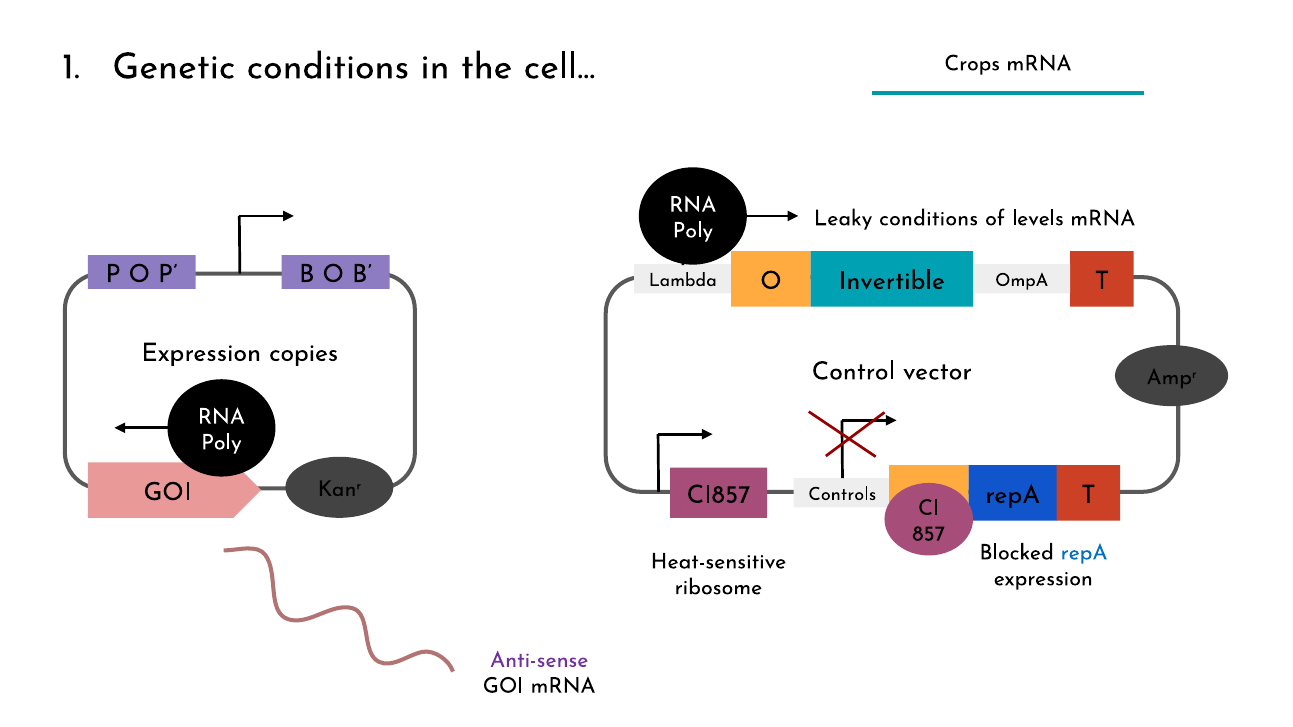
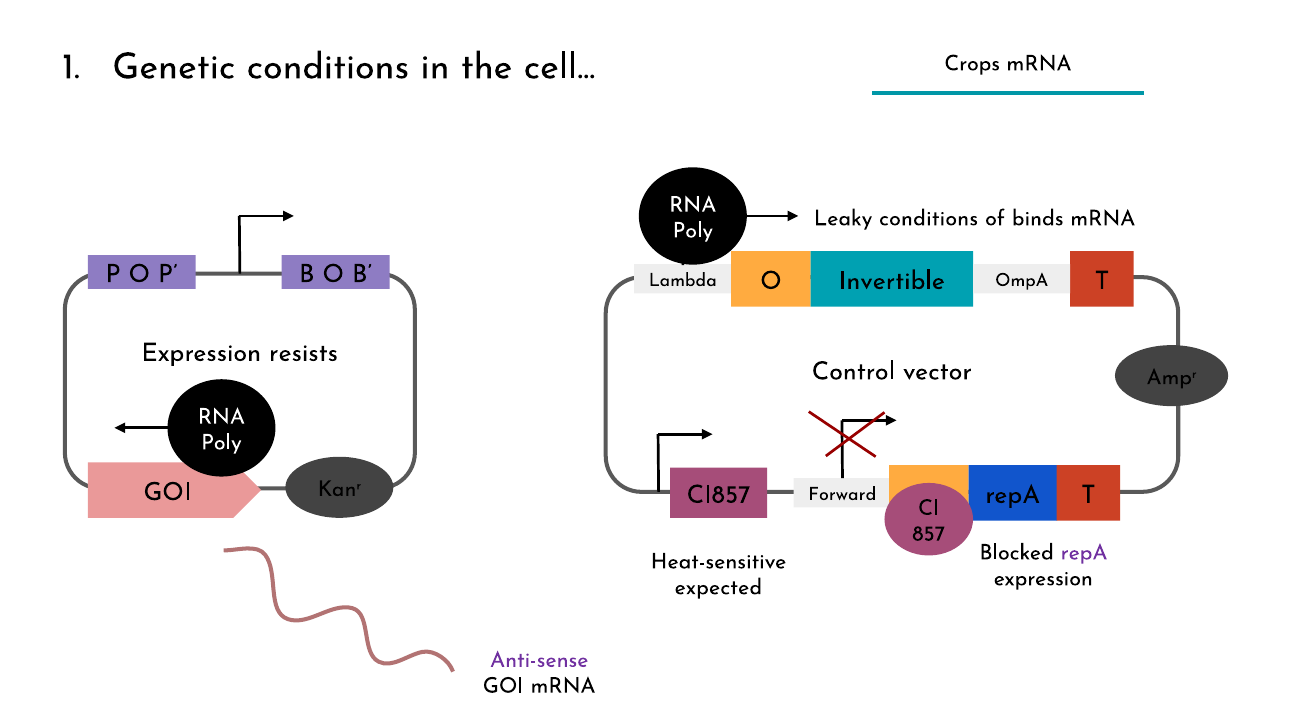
levels: levels -> binds (1038, 218)
copies: copies -> resists (303, 353)
Controls: Controls -> Forward (842, 494)
repA colour: blue -> purple (1084, 553)
ribosome: ribosome -> expected (718, 587)
